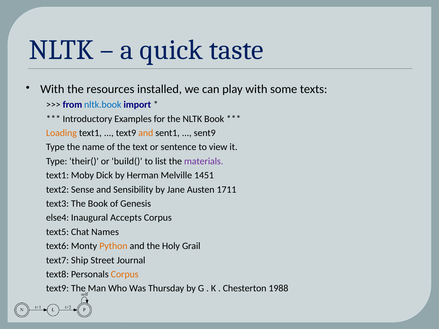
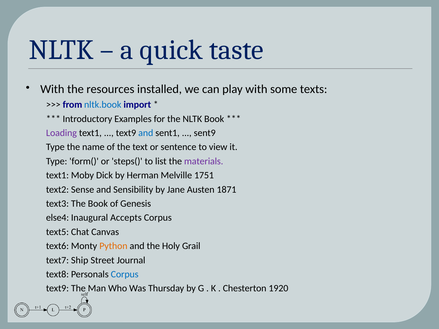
Loading colour: orange -> purple (61, 133)
and colour: orange -> blue (146, 133)
their(: their( -> form( (84, 161)
build(: build( -> steps( (127, 161)
1451: 1451 -> 1751 (204, 175)
1711: 1711 -> 1871 (227, 190)
Names: Names -> Canvas (105, 232)
Corpus colour: orange -> blue (125, 274)
1988: 1988 -> 1920 (278, 289)
